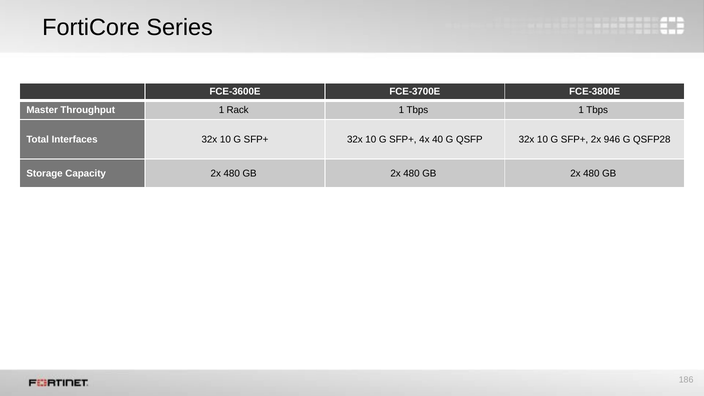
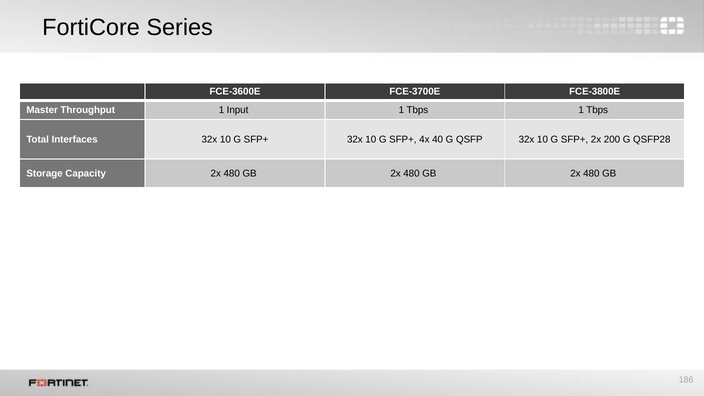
Rack: Rack -> Input (238, 110)
946: 946 -> 200 (612, 139)
